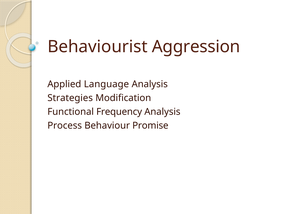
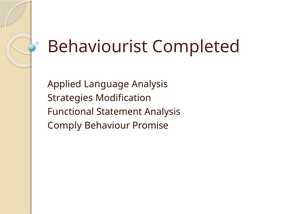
Aggression: Aggression -> Completed (196, 47)
Frequency: Frequency -> Statement (119, 112)
Process: Process -> Comply (65, 125)
